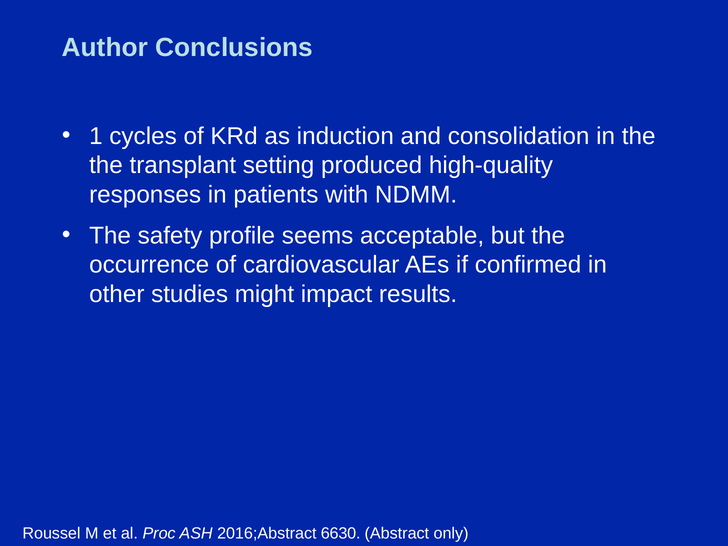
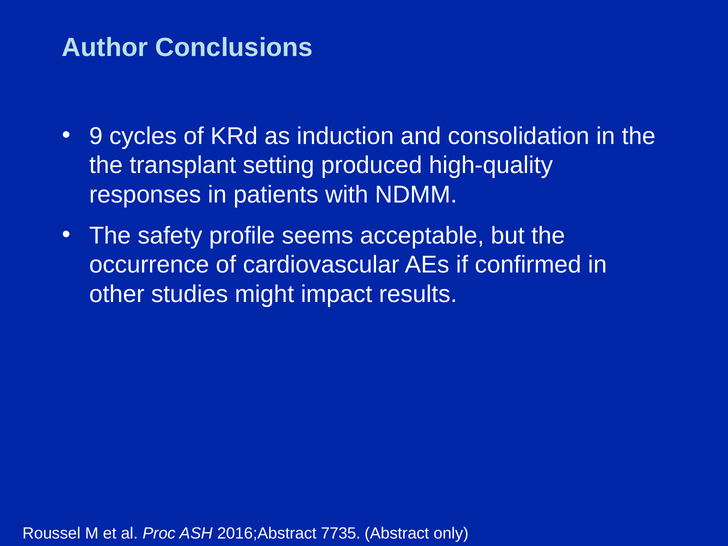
1: 1 -> 9 (96, 136)
6630: 6630 -> 7735 (341, 533)
